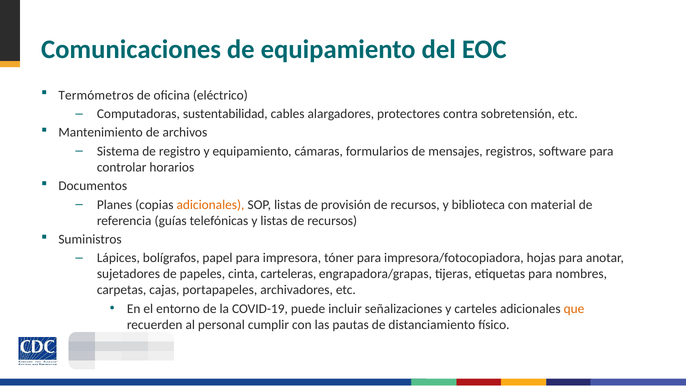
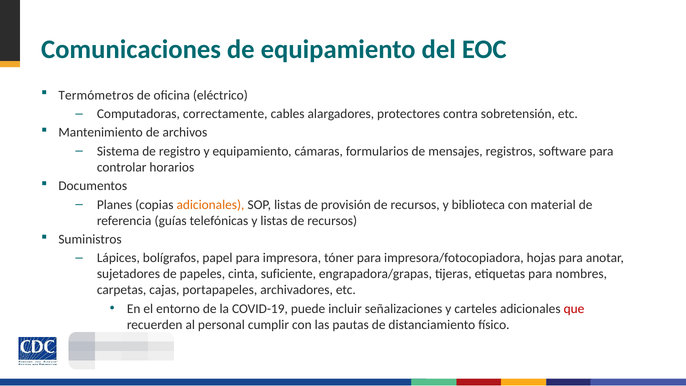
sustentabilidad: sustentabilidad -> correctamente (225, 114)
carteleras: carteleras -> suficiente (288, 274)
que colour: orange -> red (574, 309)
